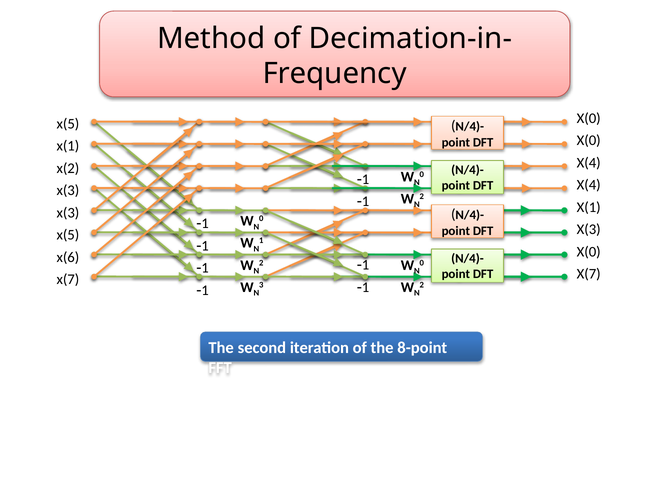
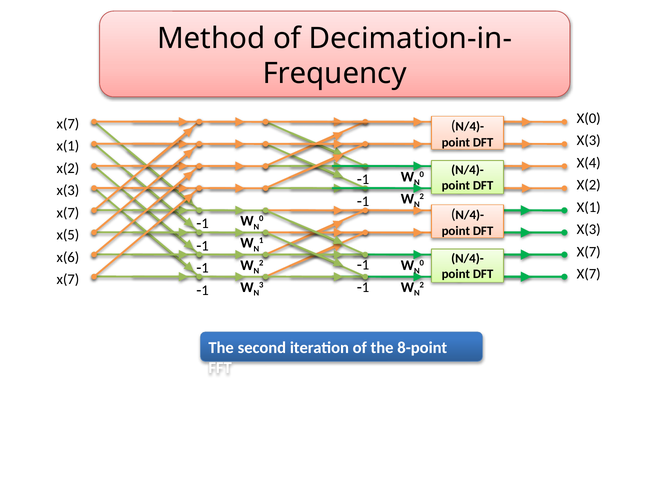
x(5: x(5 -> x(7 (68, 124)
X(0: X(0 -> X(3 (589, 141)
X(4: X(4 -> X(2 (589, 185)
x(3: x(3 -> x(7 (68, 213)
X(0: X(0 -> X(7 (589, 252)
